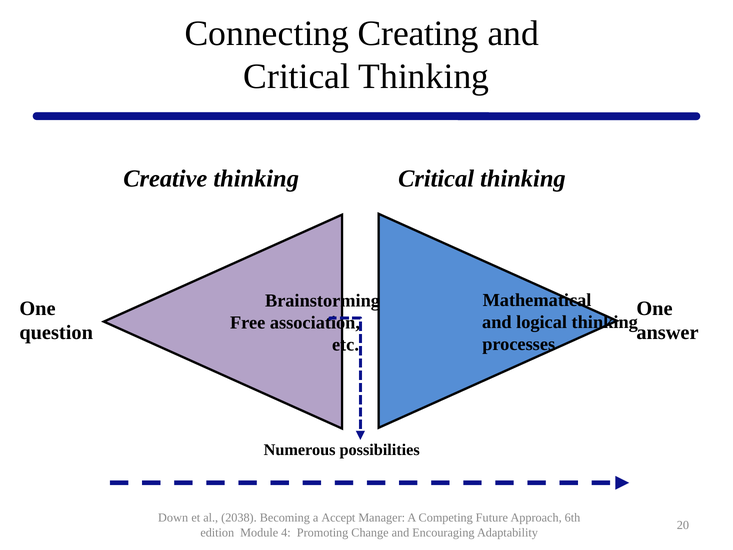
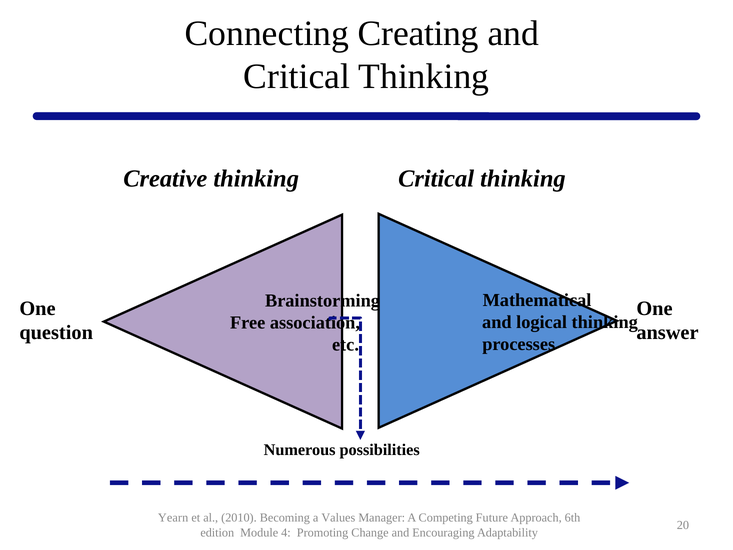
Down: Down -> Yearn (173, 518)
2038: 2038 -> 2010 (239, 518)
Accept: Accept -> Values (338, 518)
